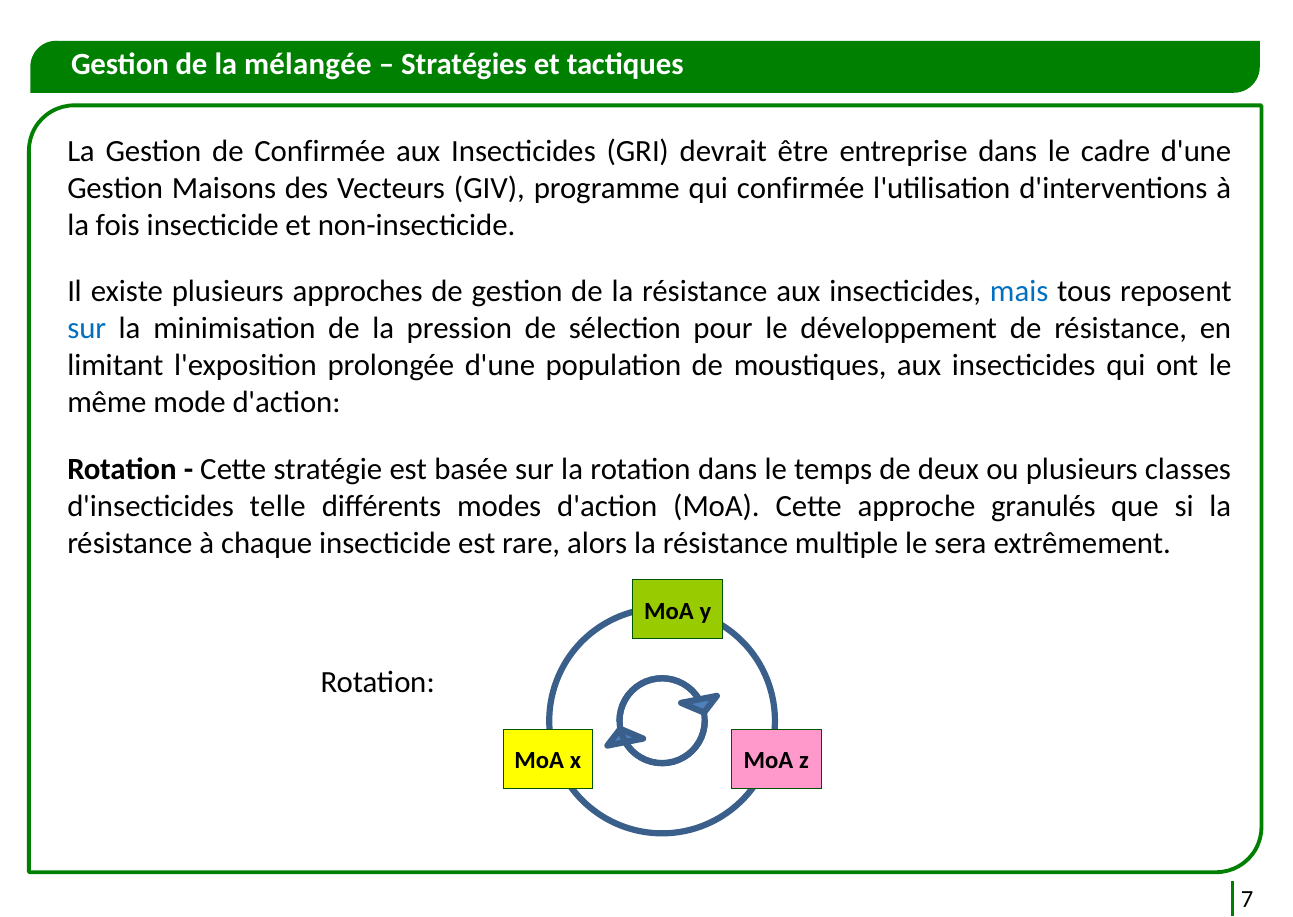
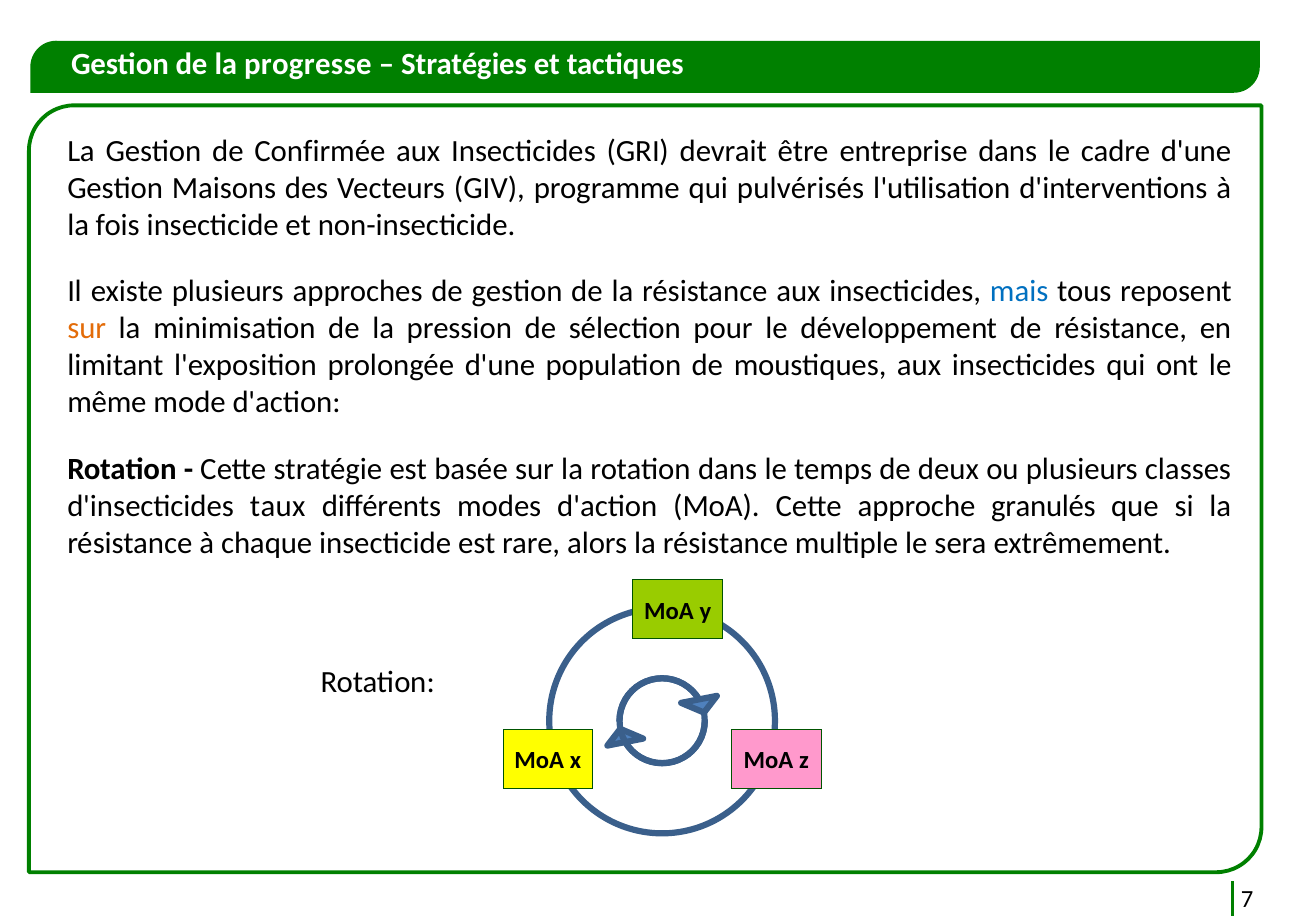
mélangée: mélangée -> progresse (308, 64)
qui confirmée: confirmée -> pulvérisés (801, 188)
sur colour: blue -> orange (87, 329)
telle: telle -> taux (278, 506)
